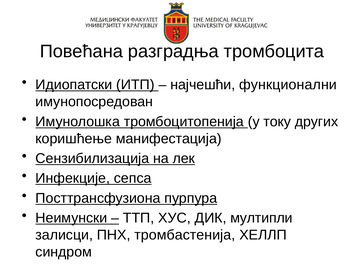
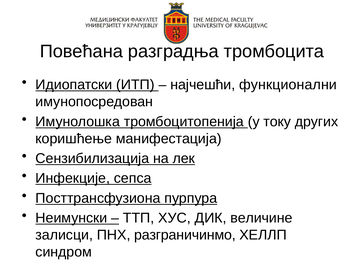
мултипли: мултипли -> величине (261, 218)
тромбастенија: тромбастенија -> разграничинмо (185, 235)
